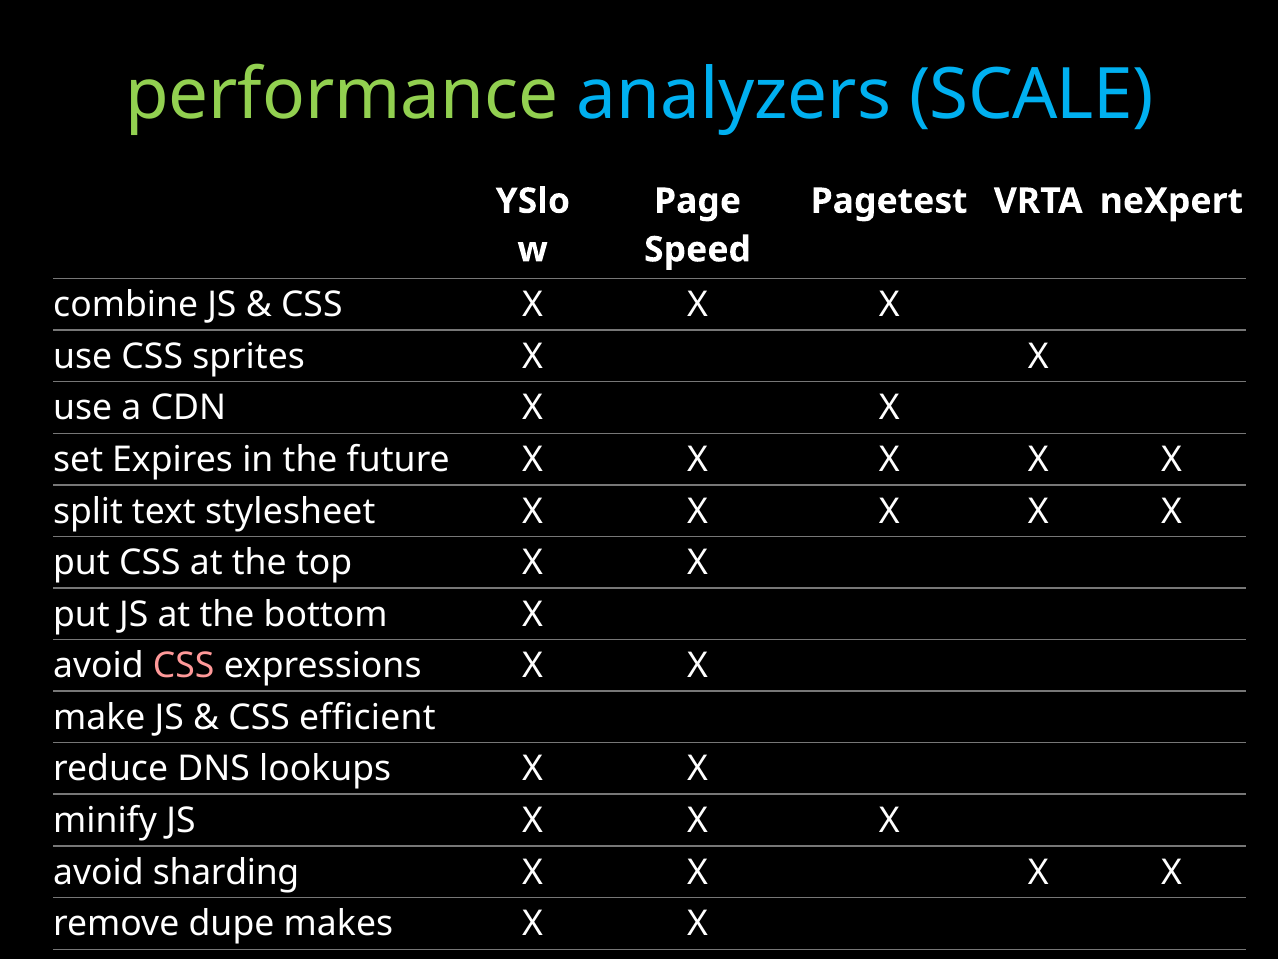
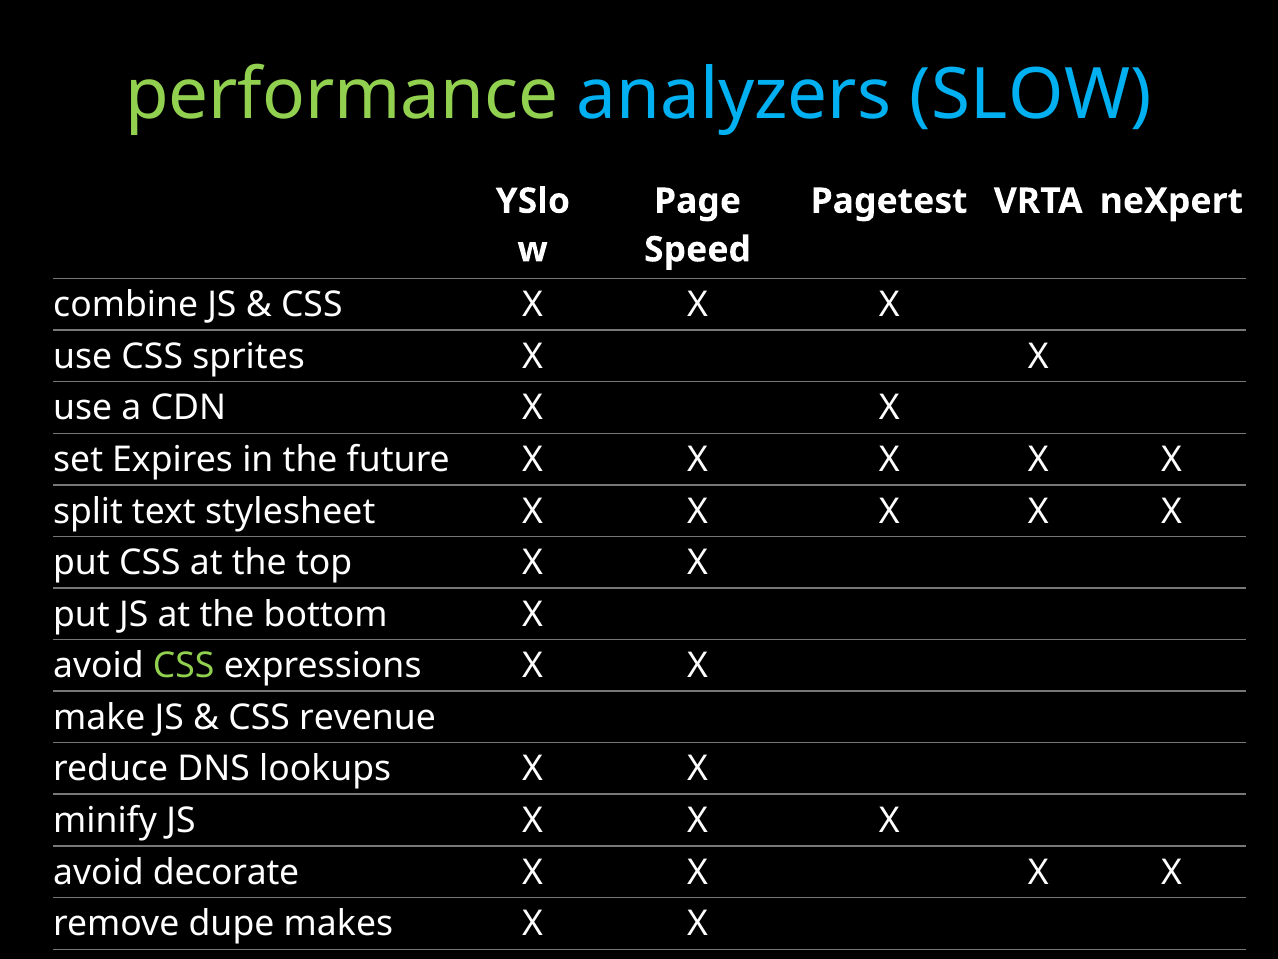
SCALE: SCALE -> SLOW (1031, 95)
CSS colour: pink -> light green (184, 665)
efficient: efficient -> revenue (368, 717)
sharding: sharding -> decorate (226, 872)
